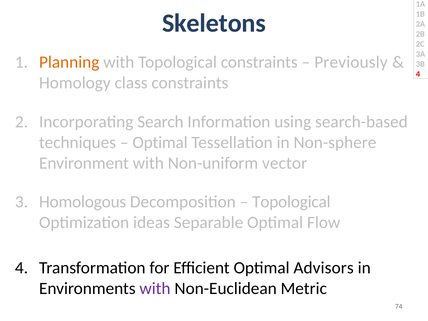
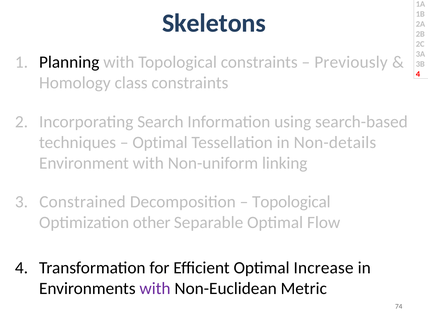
Planning colour: orange -> black (69, 62)
Non-sphere: Non-sphere -> Non-details (335, 142)
vector: vector -> linking (285, 163)
Homologous: Homologous -> Constrained (82, 202)
ideas: ideas -> other (152, 223)
Advisors: Advisors -> Increase (324, 268)
